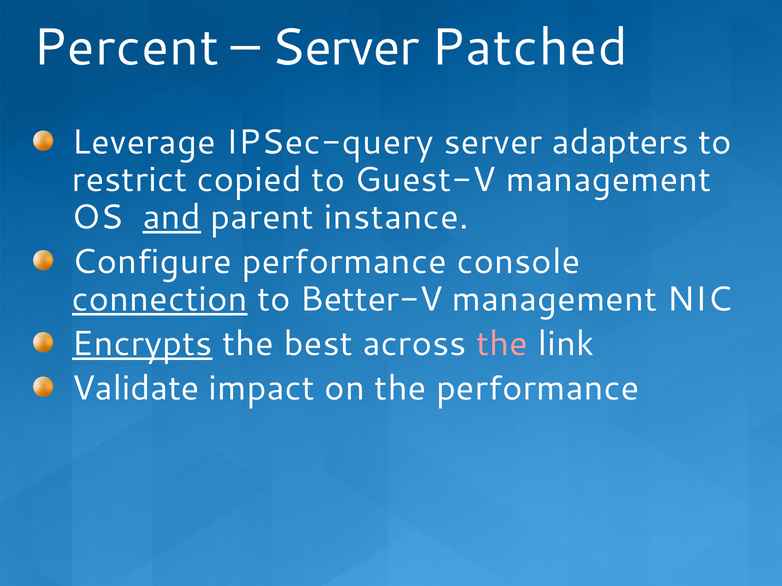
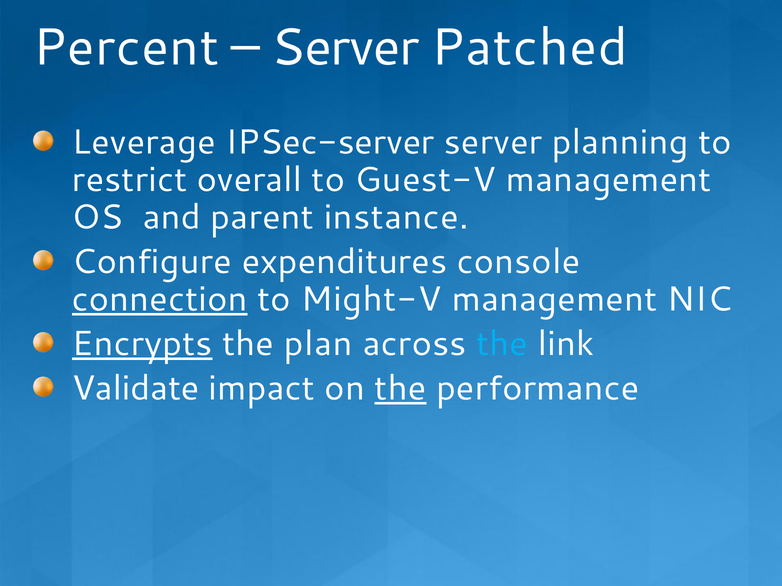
IPSec-query: IPSec-query -> IPSec-server (330, 142)
adapters: adapters -> planning (620, 142)
copied: copied -> overall (249, 180)
and underline: present -> none (172, 218)
Configure performance: performance -> expenditures (344, 262)
Better-V: Better-V -> Might-V (371, 300)
best: best -> plan (318, 344)
the colour: pink -> light blue (502, 344)
the underline: none -> present (401, 389)
